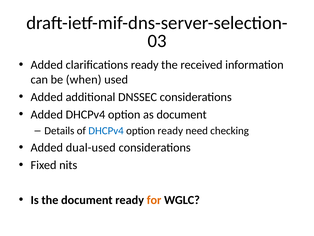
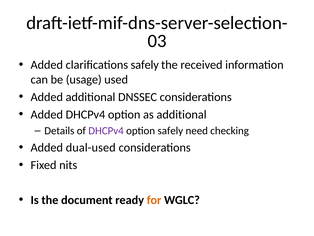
clarifications ready: ready -> safely (145, 65)
when: when -> usage (84, 79)
as document: document -> additional (182, 114)
DHCPv4 colour: blue -> purple (106, 131)
option ready: ready -> safely (170, 131)
